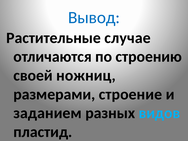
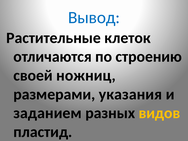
случае: случае -> клеток (128, 38)
строение: строение -> указания (130, 94)
видов colour: light blue -> yellow (159, 113)
